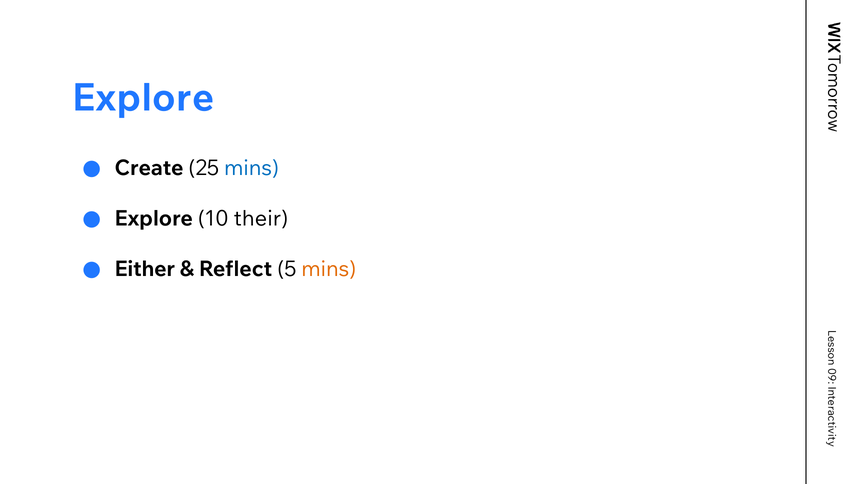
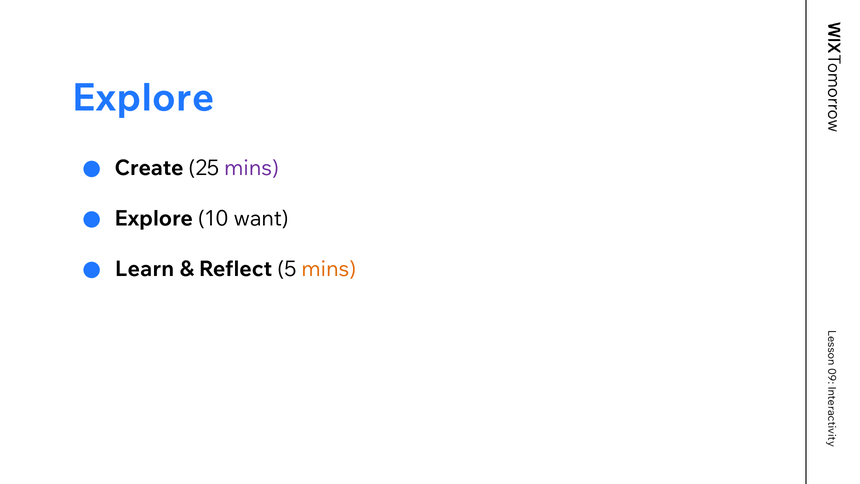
mins colour: blue -> purple (252, 168)
their: their -> want (261, 219)
Either: Either -> Learn (145, 269)
